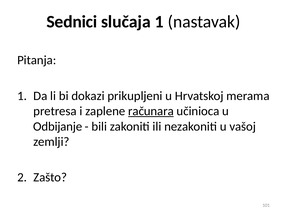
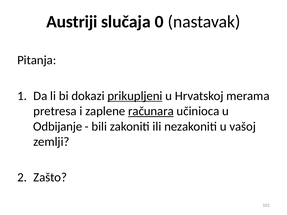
Sednici: Sednici -> Austriji (72, 22)
slučaja 1: 1 -> 0 (159, 22)
prikupljeni underline: none -> present (135, 96)
